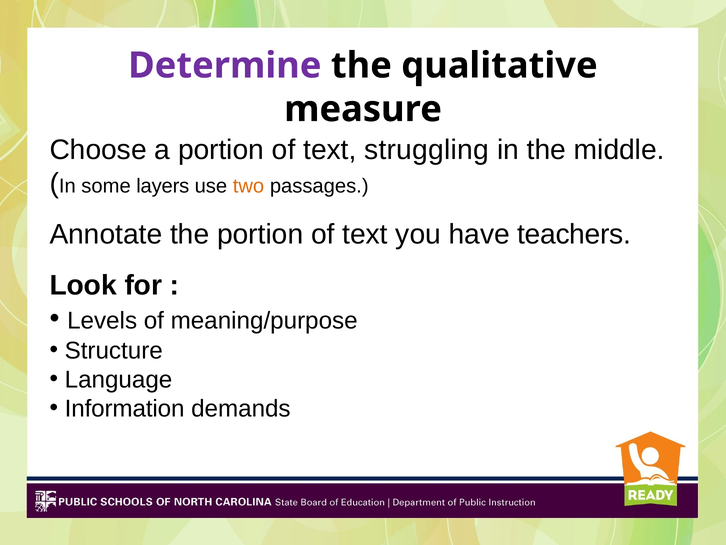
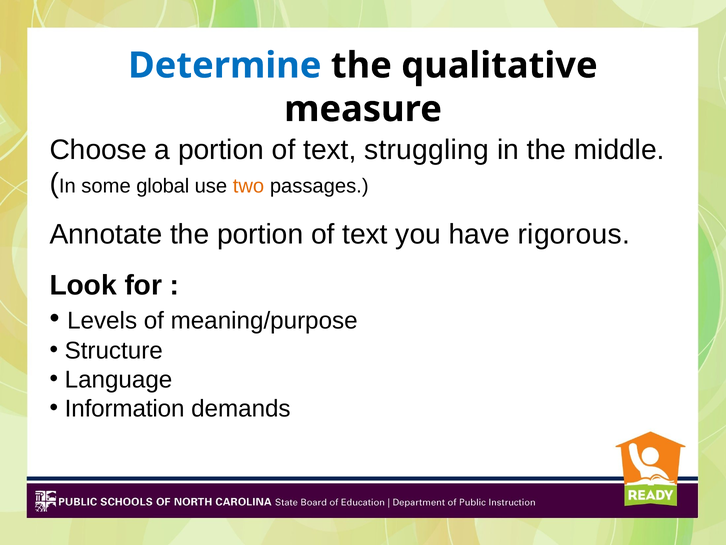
Determine colour: purple -> blue (225, 65)
layers: layers -> global (163, 186)
teachers: teachers -> rigorous (574, 234)
